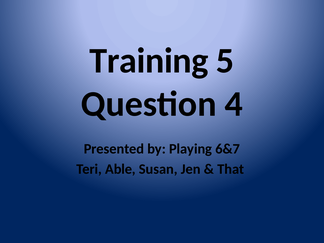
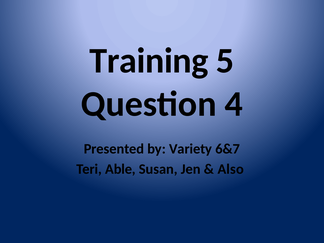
Playing: Playing -> Variety (191, 149)
That: That -> Also (231, 169)
